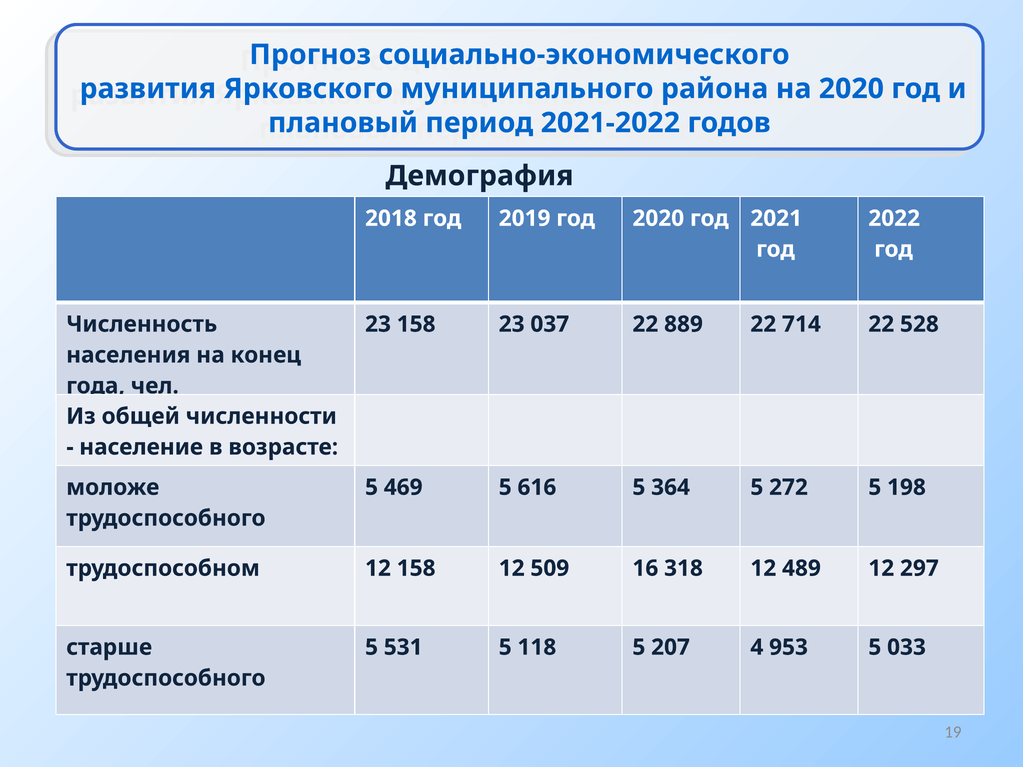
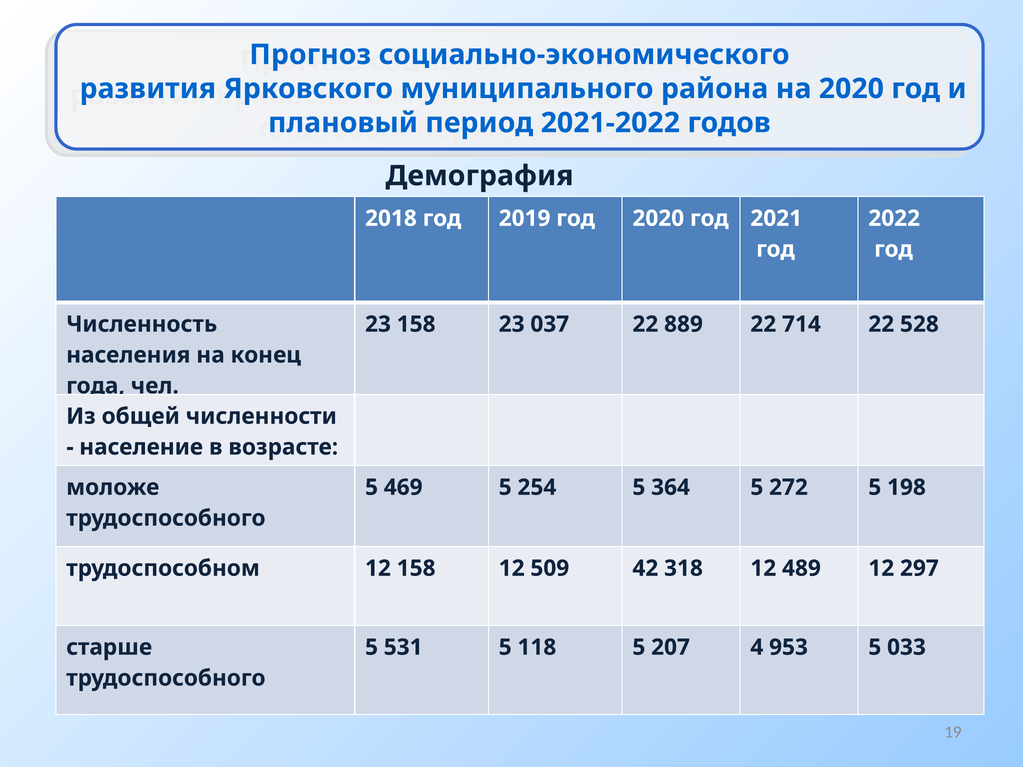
616: 616 -> 254 (537, 487)
16: 16 -> 42 (645, 568)
